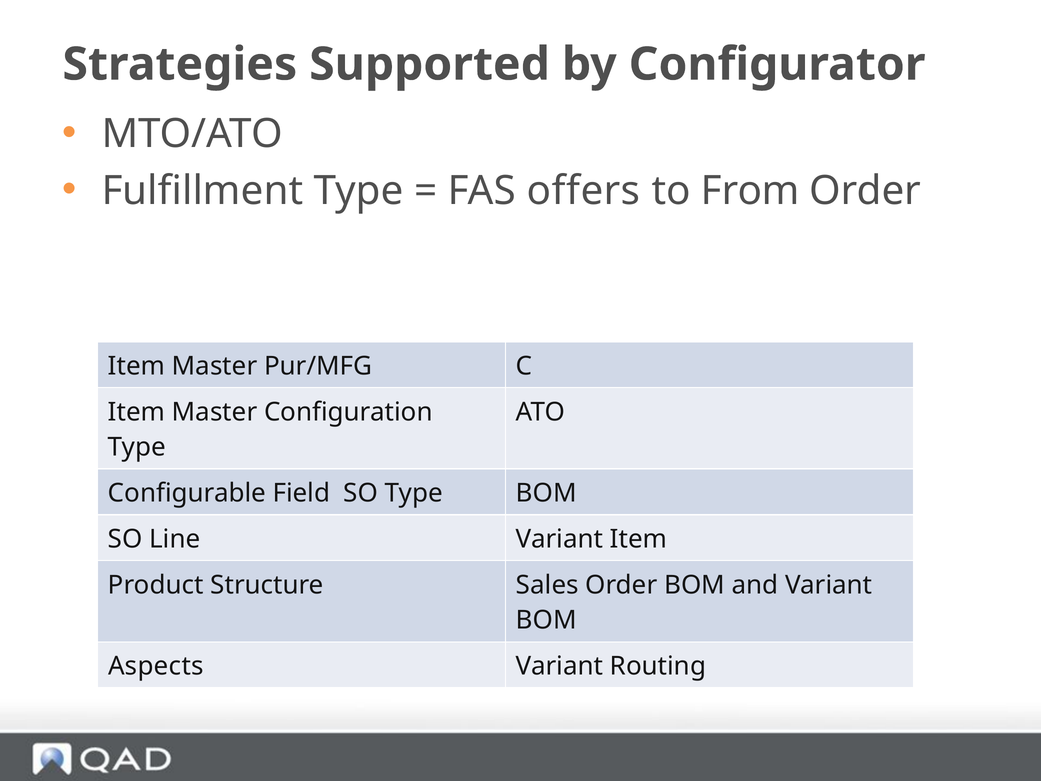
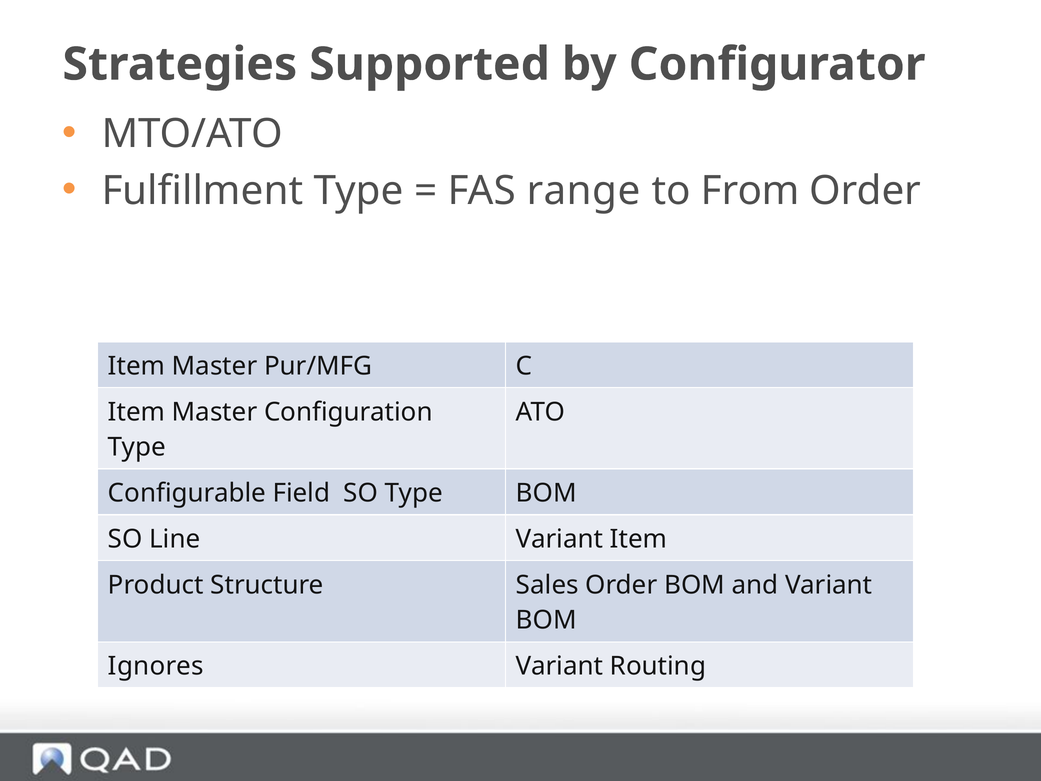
offers: offers -> range (584, 191)
Aspects: Aspects -> Ignores (156, 666)
